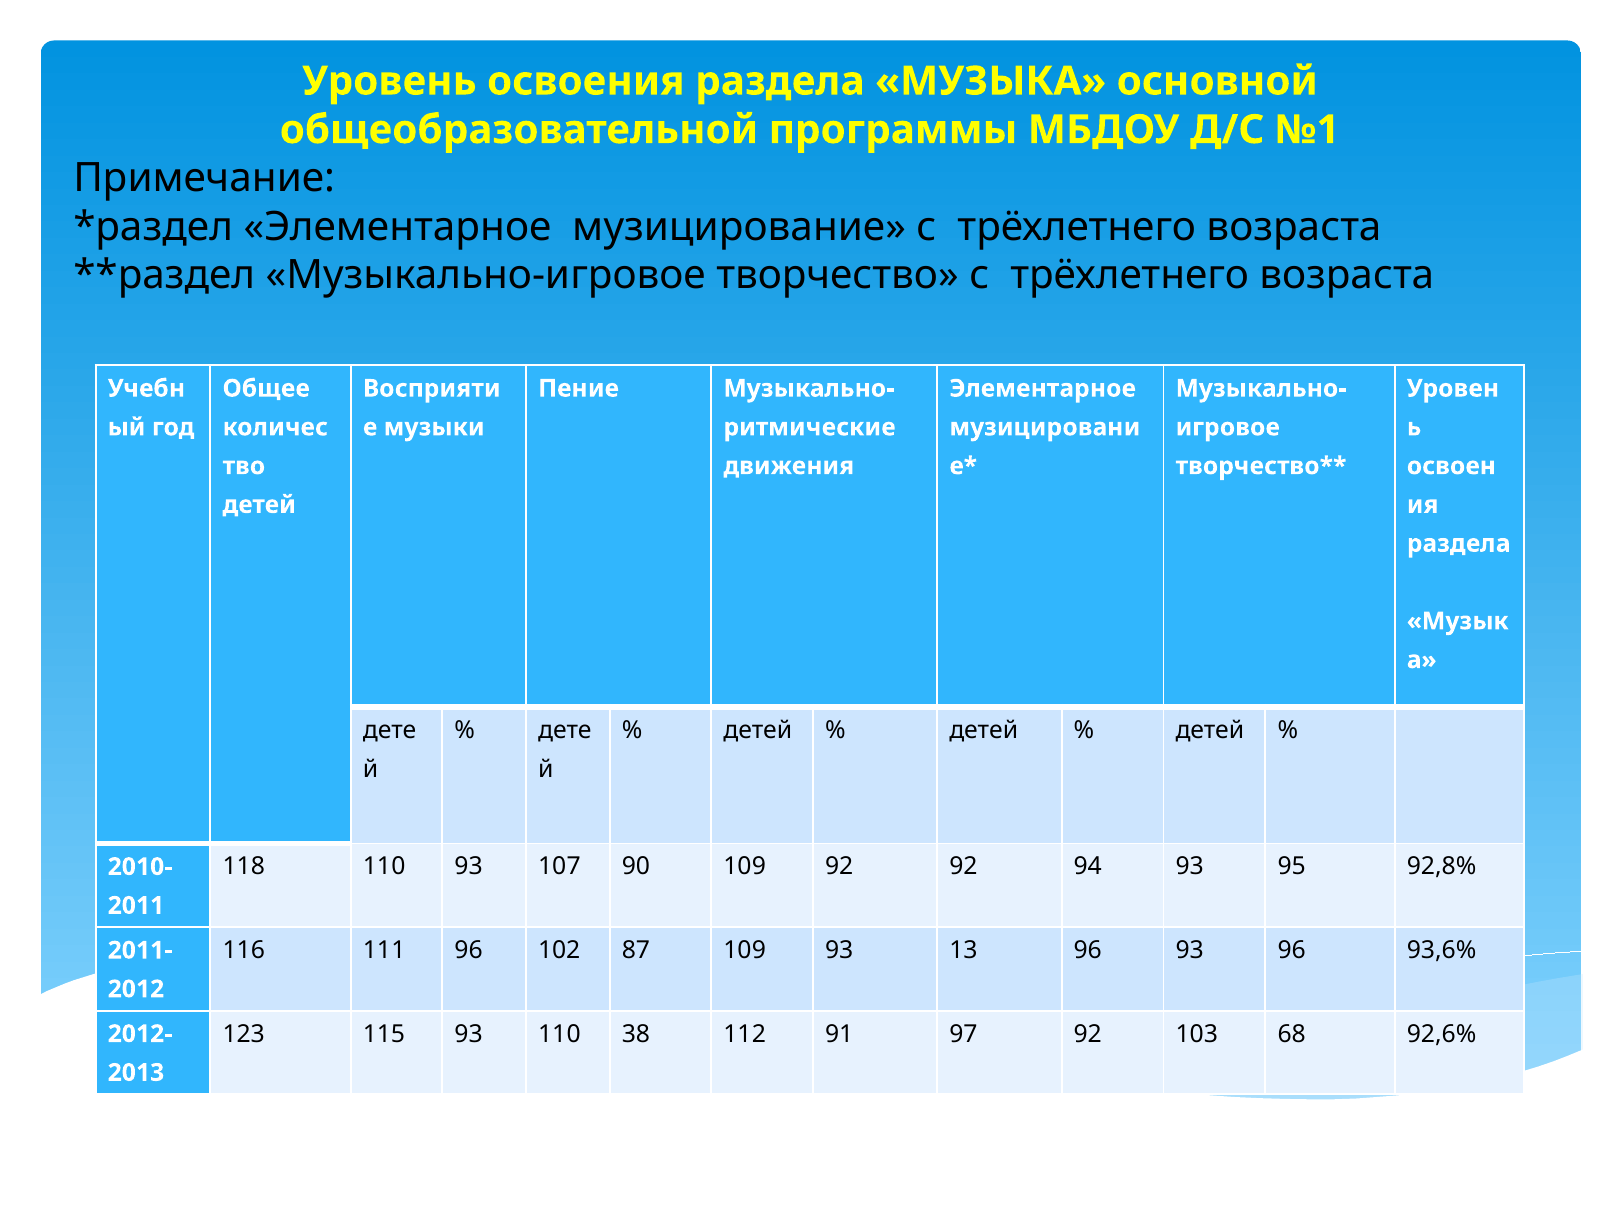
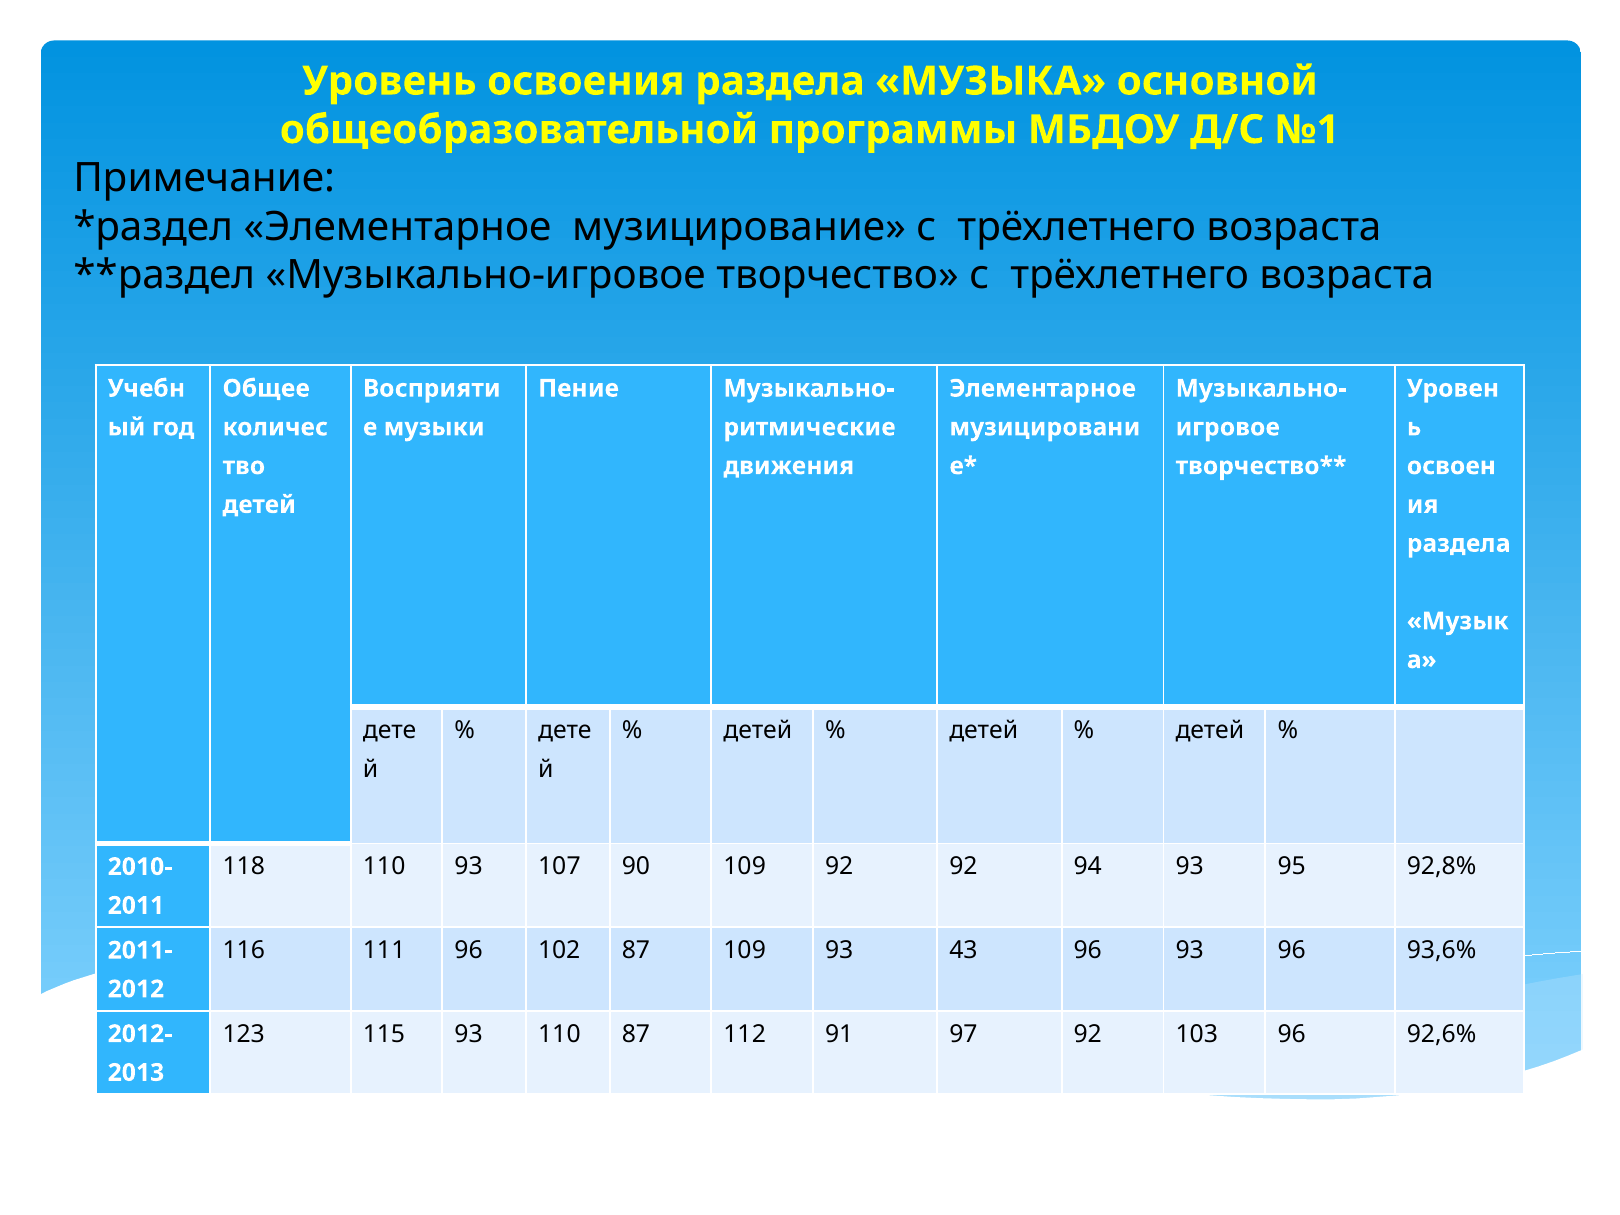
13: 13 -> 43 (963, 950)
110 38: 38 -> 87 (636, 1034)
103 68: 68 -> 96 (1292, 1034)
